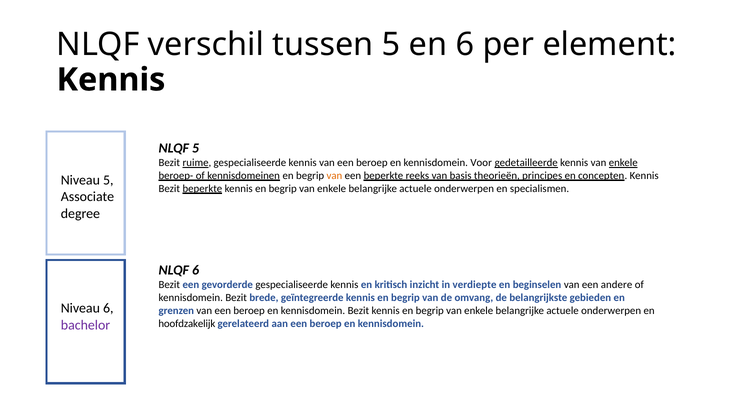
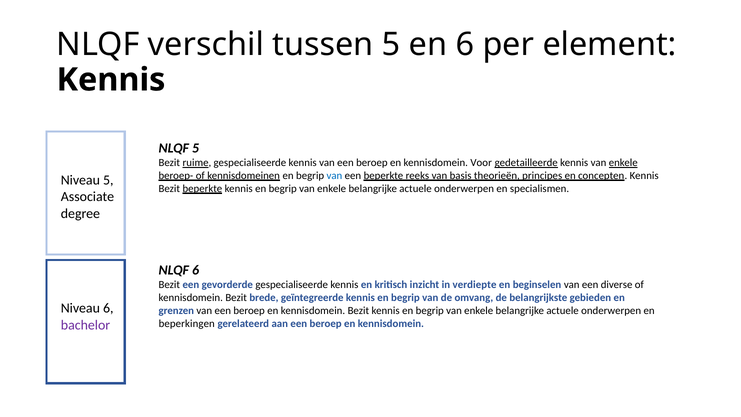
van colour: orange -> blue (334, 175)
andere: andere -> diverse (617, 285)
hoofdzakelijk: hoofdzakelijk -> beperkingen (187, 324)
